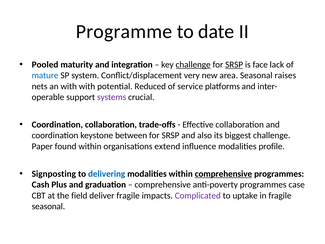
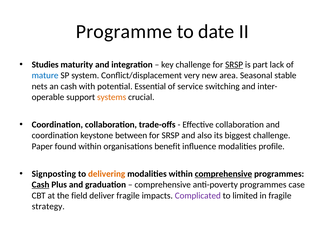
Pooled: Pooled -> Studies (45, 65)
challenge underline: present -> none (193, 65)
face: face -> part (260, 65)
raises: raises -> stable (285, 75)
an with: with -> cash (69, 86)
Reduced: Reduced -> Essential (150, 86)
platforms: platforms -> switching (222, 86)
systems colour: purple -> orange (112, 97)
extend: extend -> benefit (167, 146)
delivering colour: blue -> orange (107, 174)
Cash underline: none -> present (41, 184)
uptake: uptake -> limited (245, 195)
seasonal: seasonal -> strategy (48, 206)
